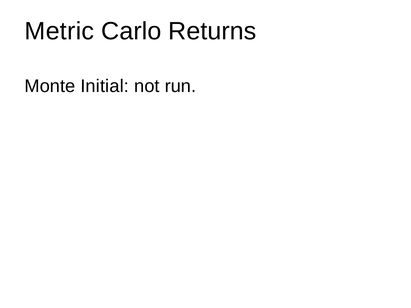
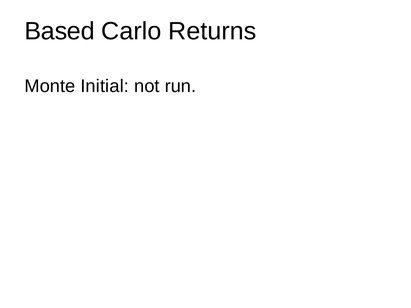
Metric: Metric -> Based (60, 31)
